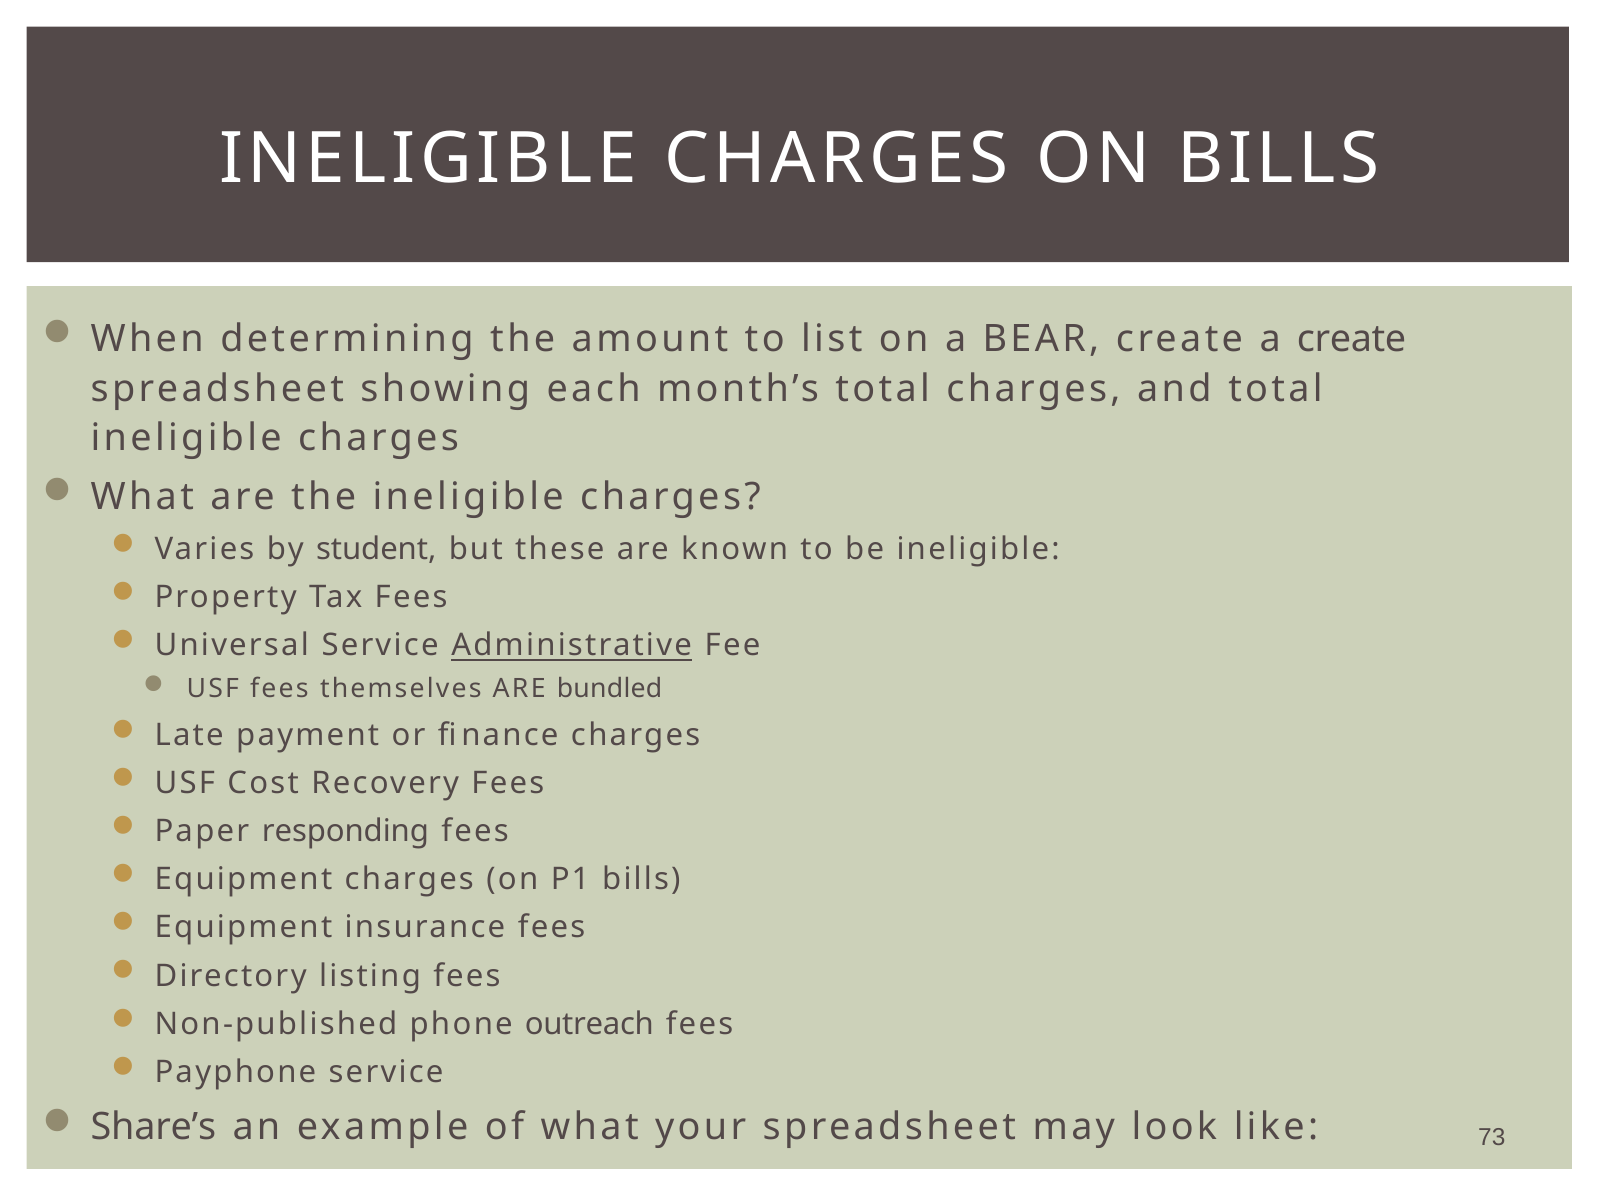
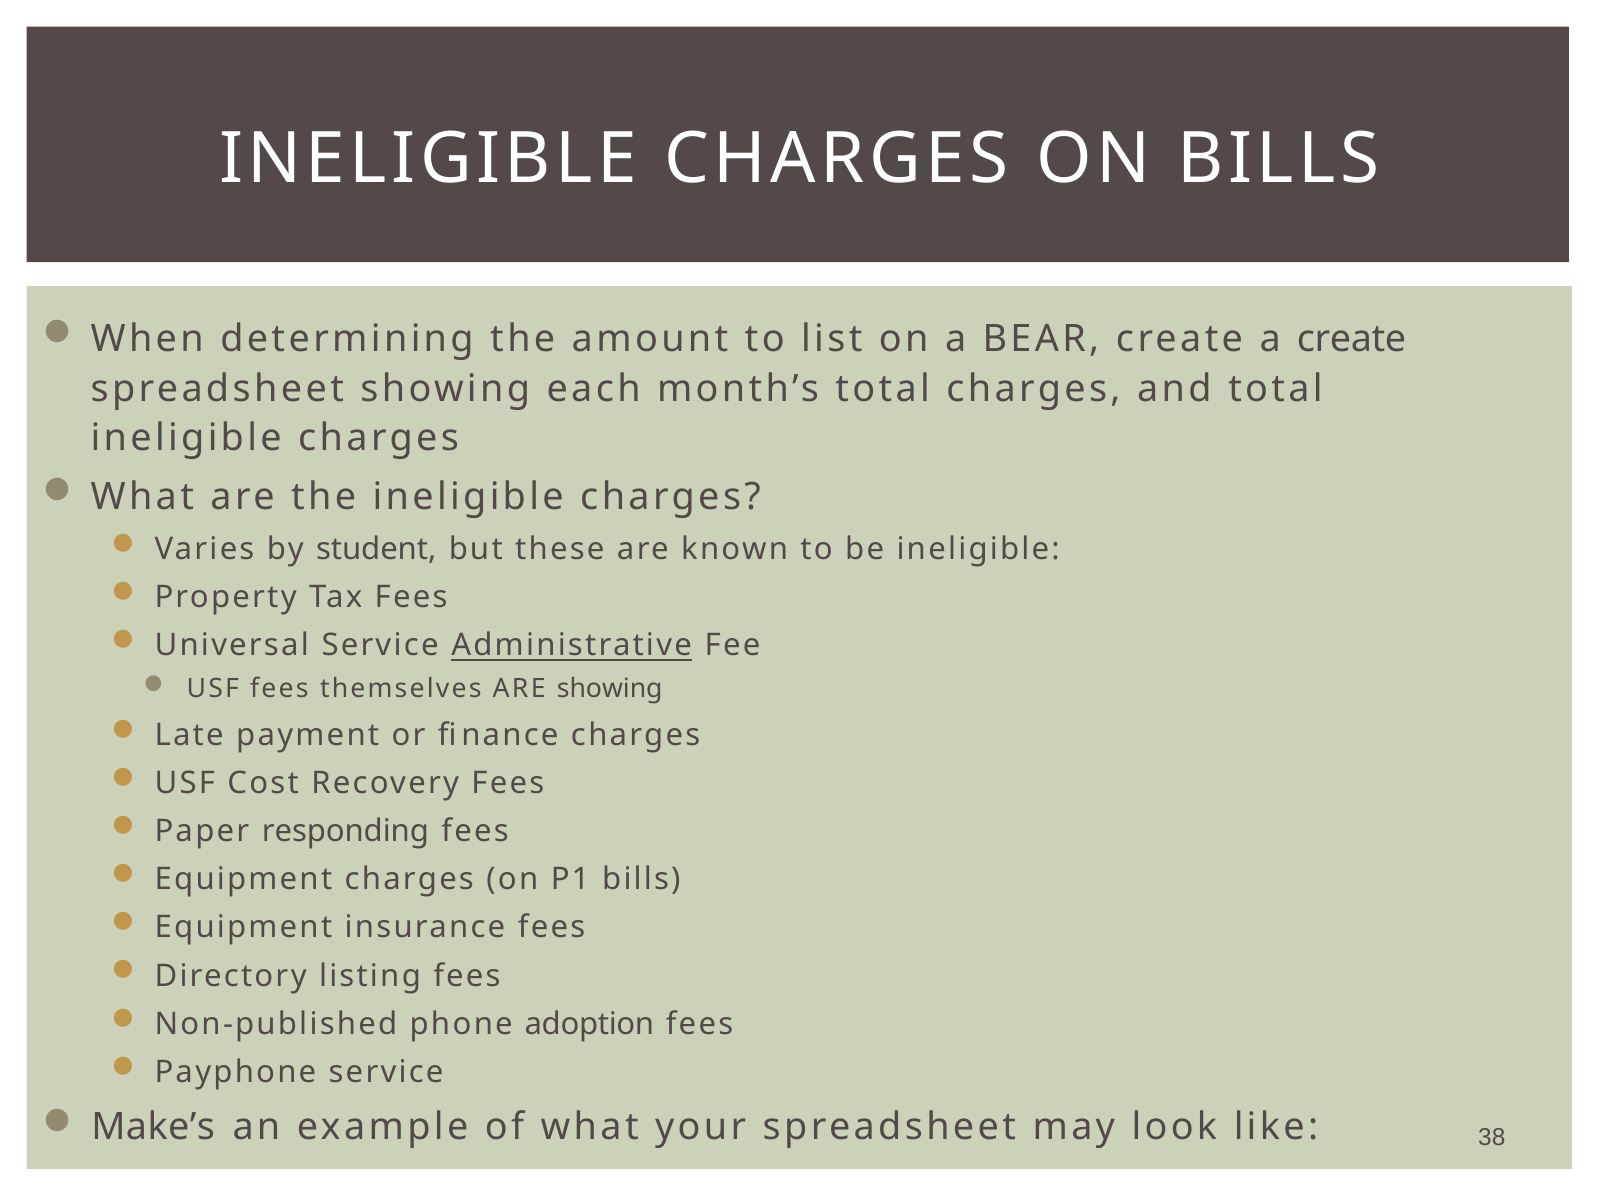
ARE bundled: bundled -> showing (610, 689)
outreach: outreach -> adoption (589, 1024)
Share’s: Share’s -> Make’s (153, 1127)
73: 73 -> 38 (1492, 1138)
